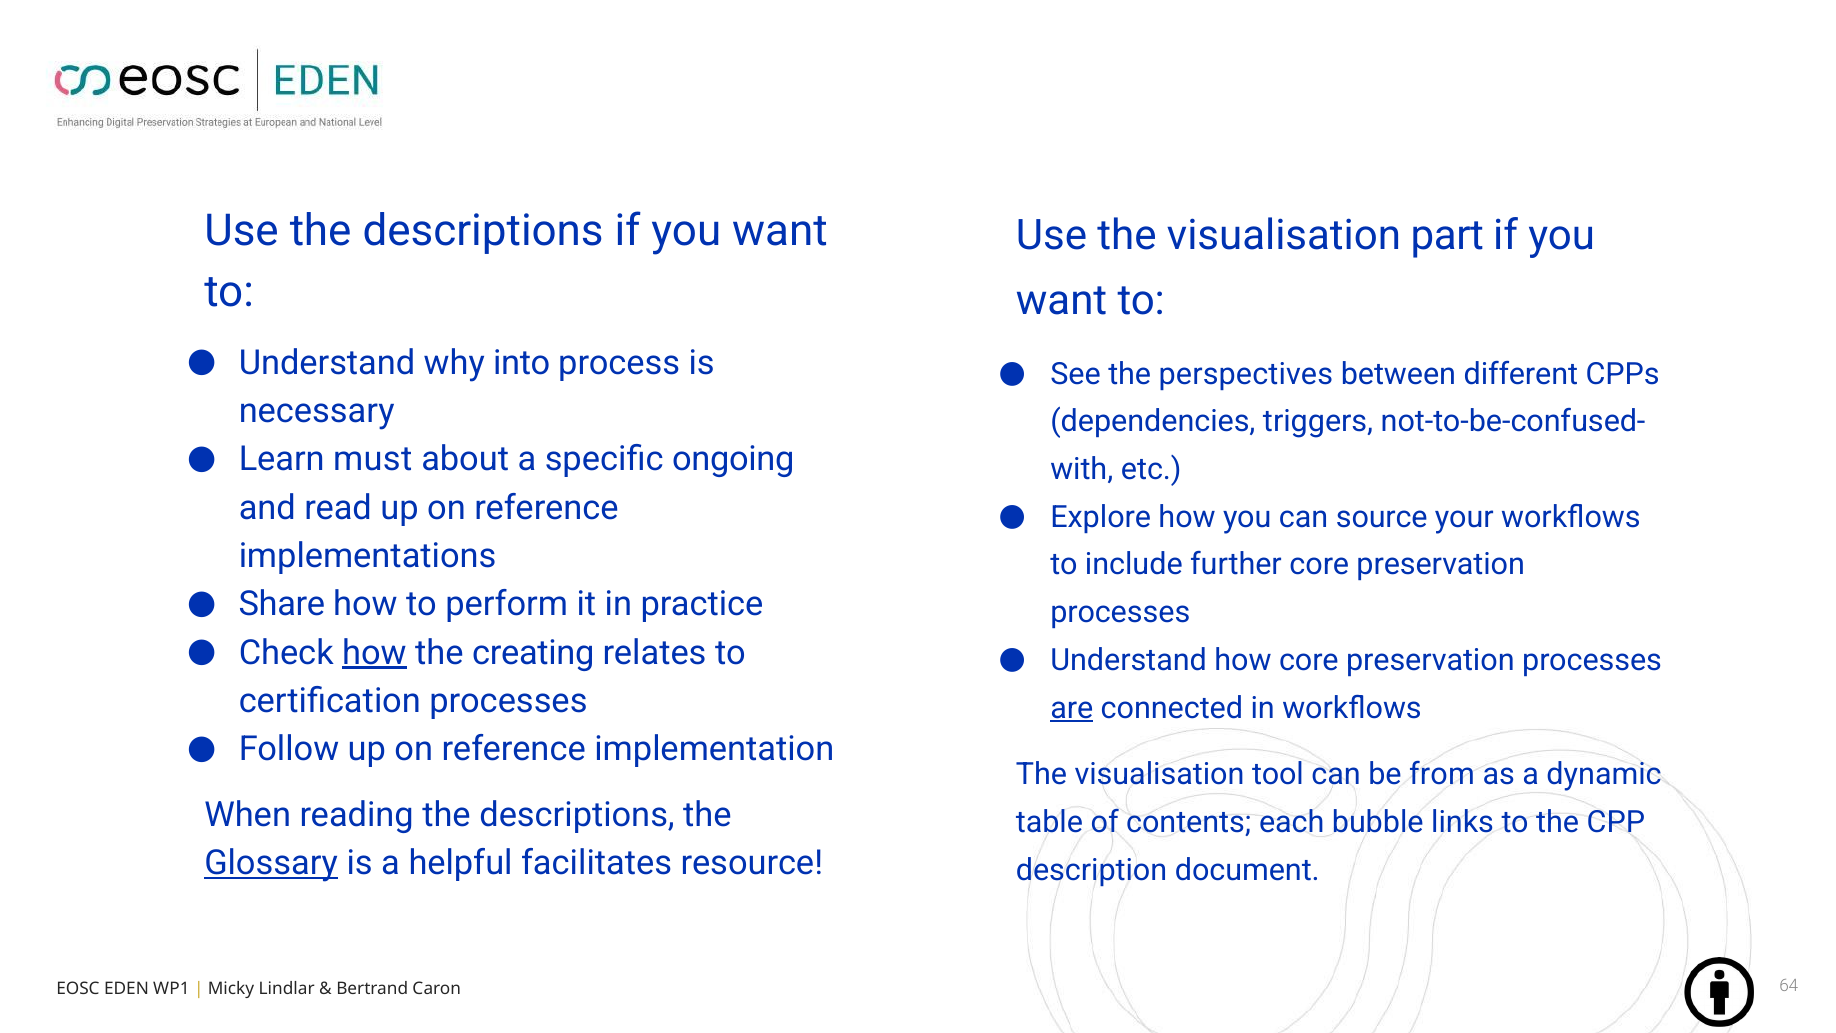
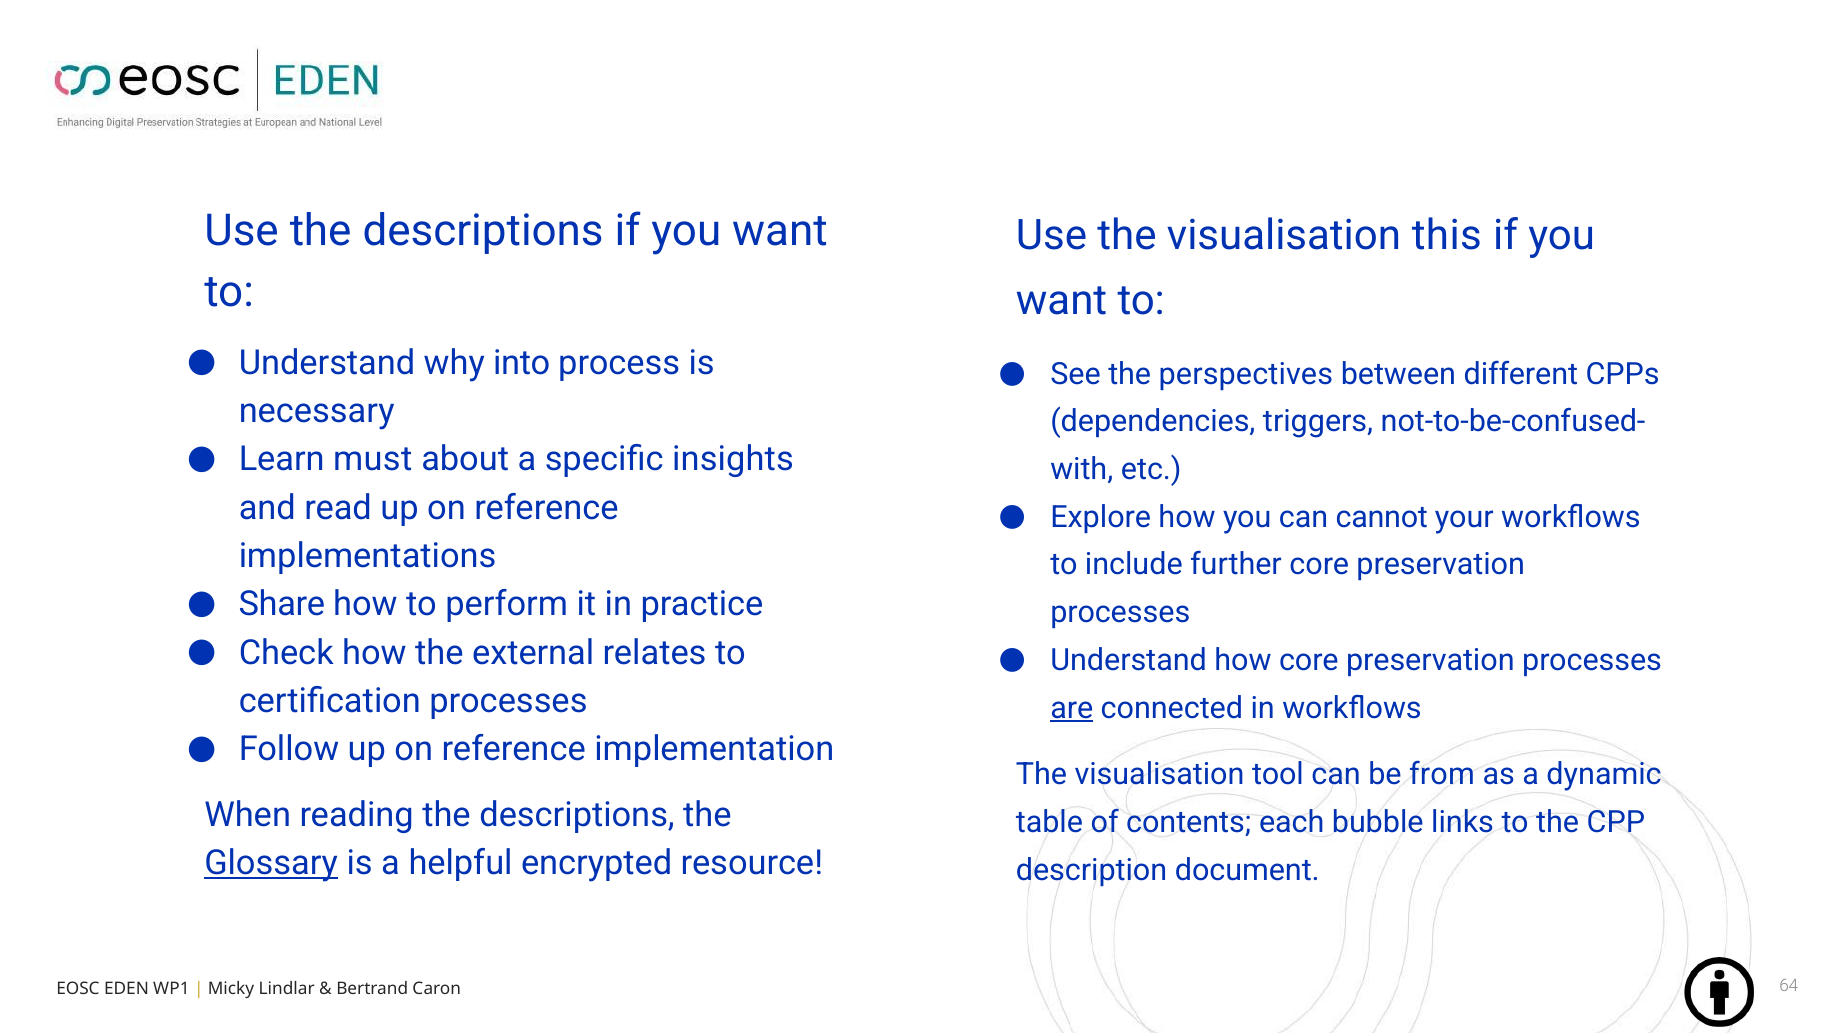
part: part -> this (1447, 235)
ongoing: ongoing -> insights (733, 459)
source: source -> cannot (1382, 517)
how underline: present -> none (374, 653)
creating: creating -> external (533, 653)
facilitates: facilitates -> encrypted (597, 863)
